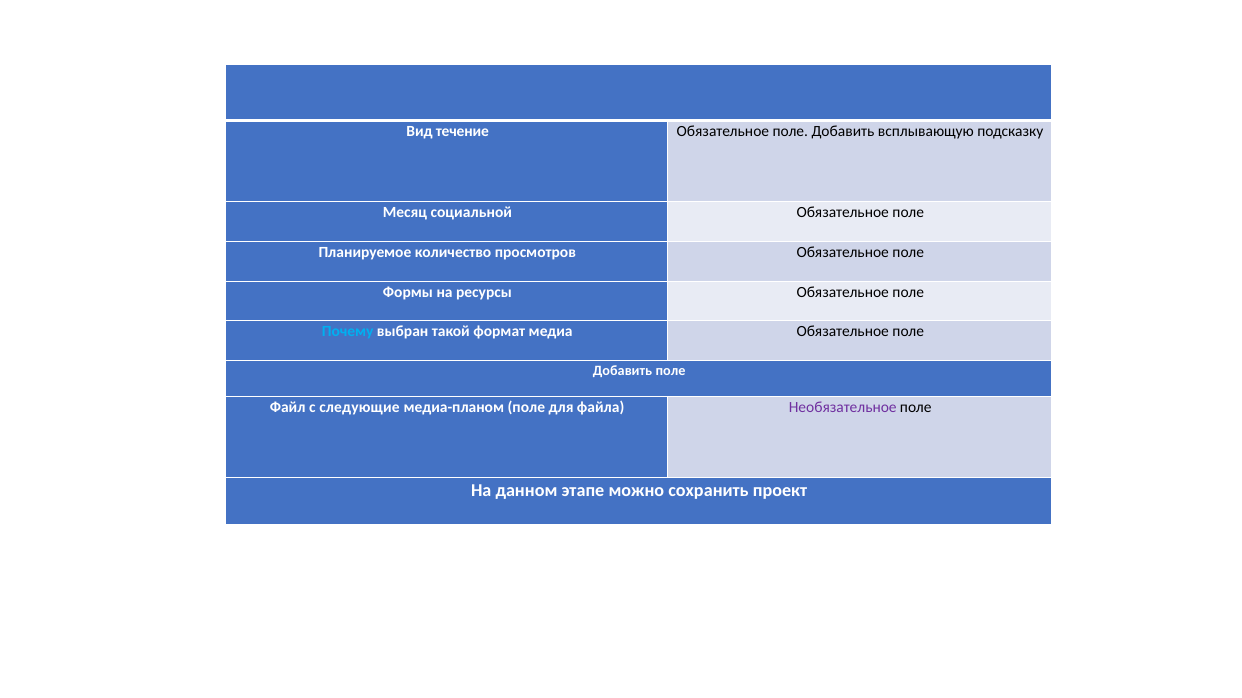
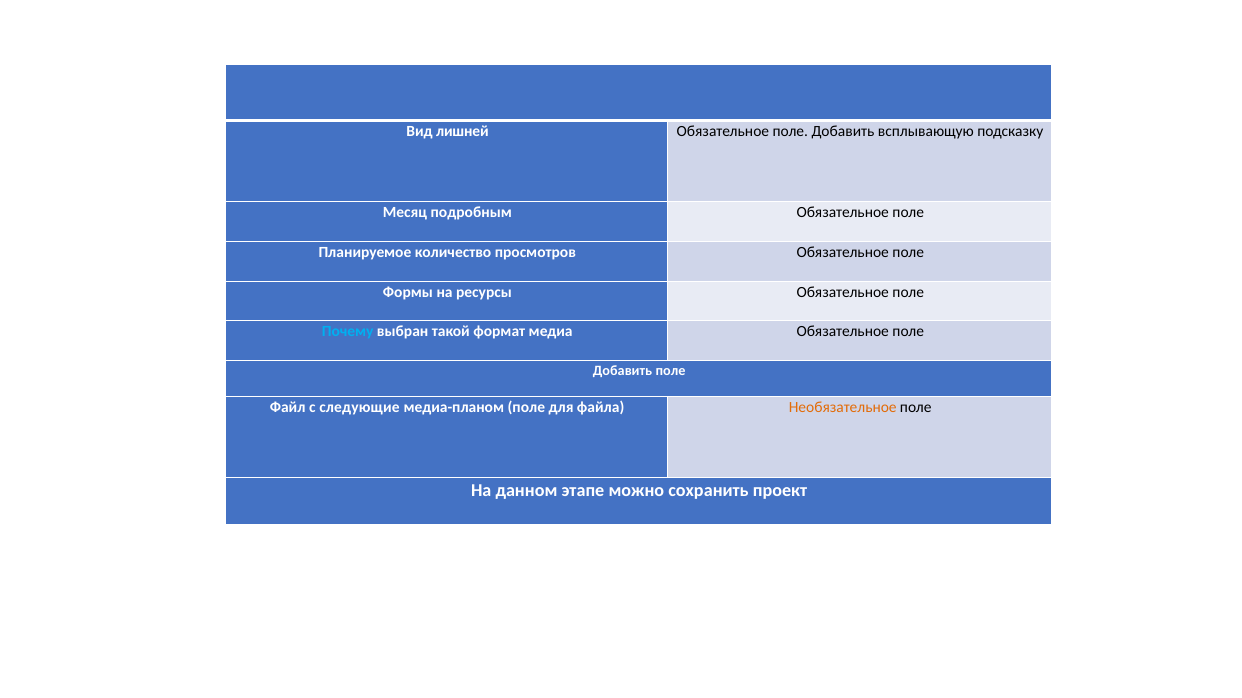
течение: течение -> лишней (462, 132)
социальной: социальной -> подробным (471, 213)
Необязательное colour: purple -> orange (843, 408)
